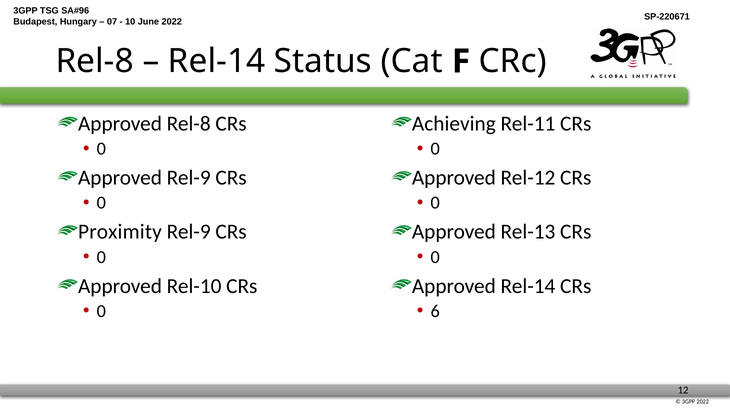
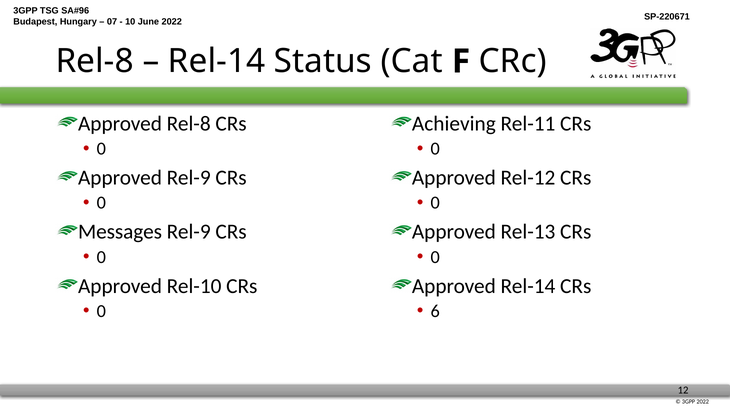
Proximity: Proximity -> Messages (120, 232)
